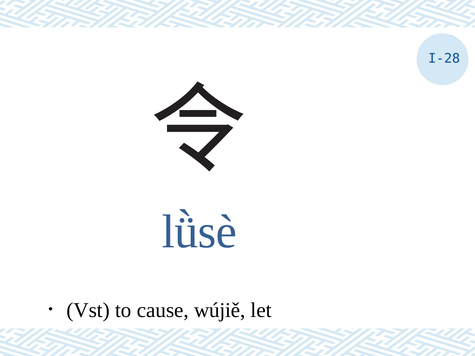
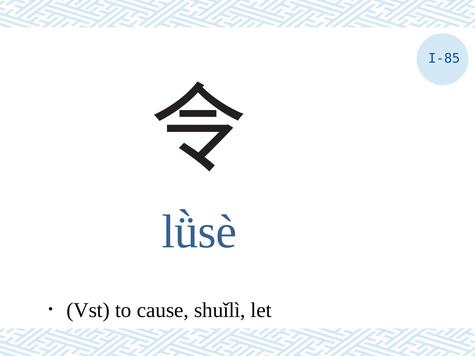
I-28: I-28 -> I-85 (444, 59)
wújiě: wújiě -> shuǐlì (220, 311)
